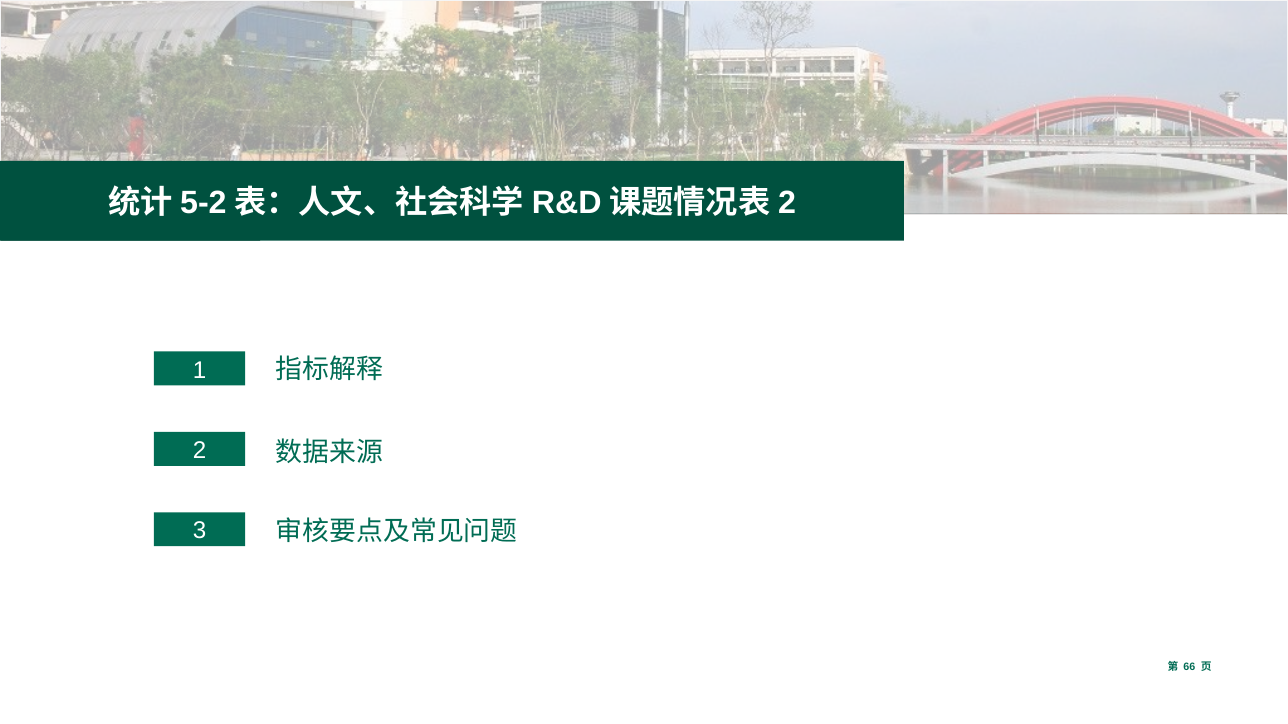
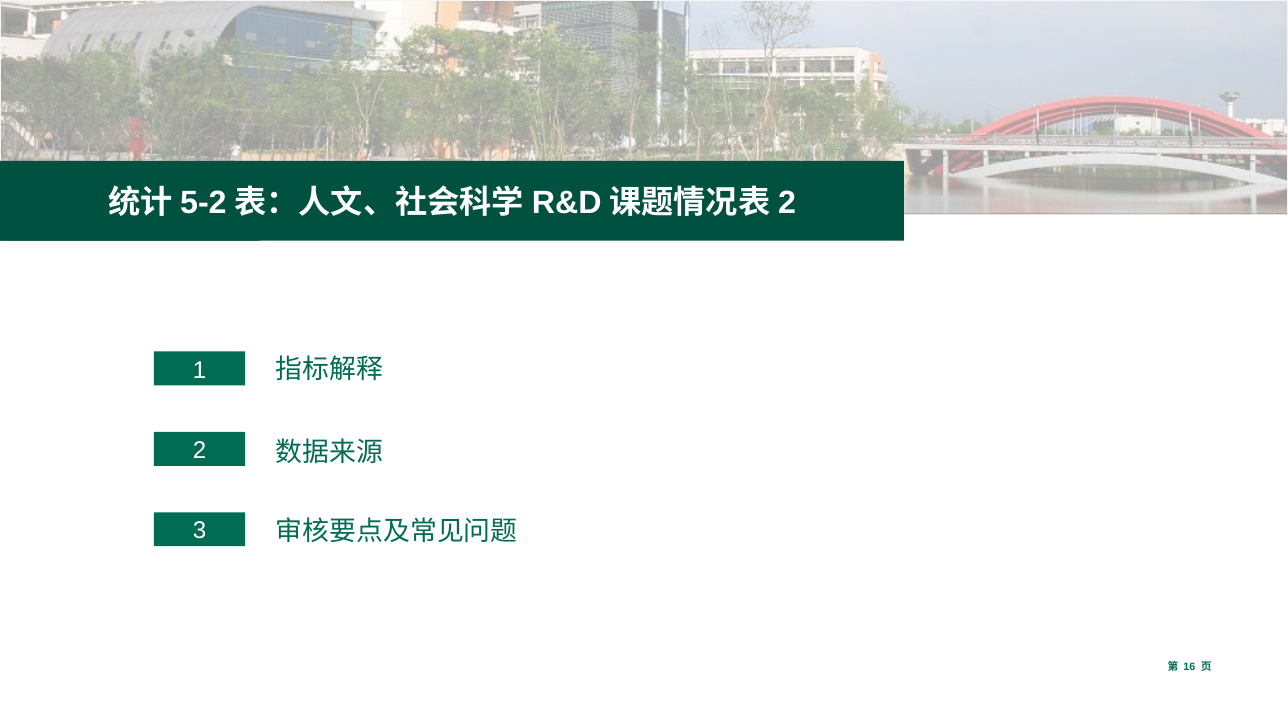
66: 66 -> 16 (1189, 668)
